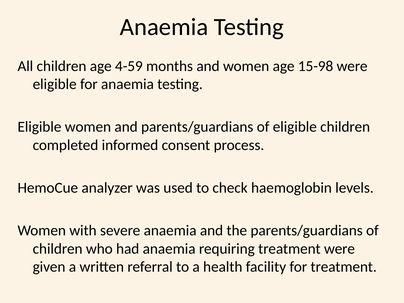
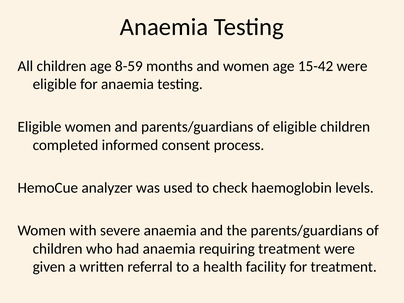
4-59: 4-59 -> 8-59 (129, 66)
15-98: 15-98 -> 15-42 (316, 66)
